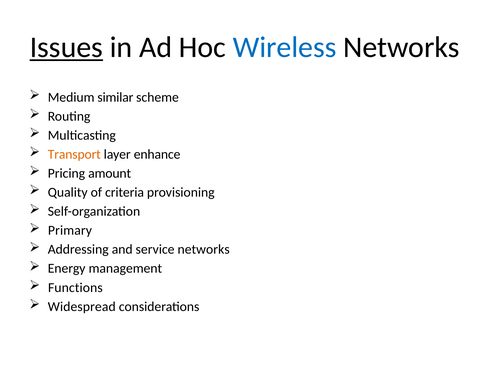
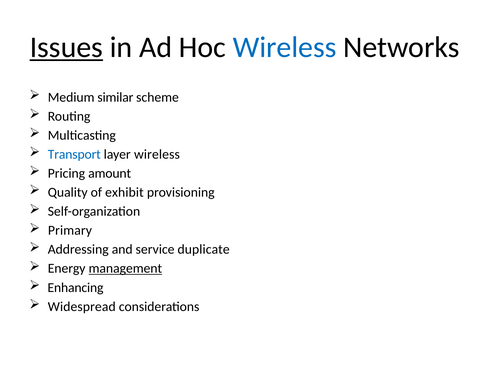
Transport colour: orange -> blue (74, 155)
layer enhance: enhance -> wireless (157, 155)
criteria: criteria -> exhibit (124, 193)
service networks: networks -> duplicate (204, 250)
management underline: none -> present (125, 269)
Functions: Functions -> Enhancing (75, 288)
